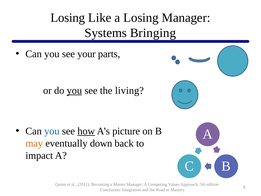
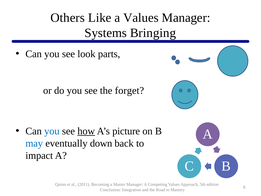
Losing: Losing -> Others (68, 18)
a Losing: Losing -> Values (141, 18)
your: your -> look (86, 54)
you underline: present -> none (74, 90)
living: living -> forget (129, 90)
may colour: orange -> blue (34, 143)
